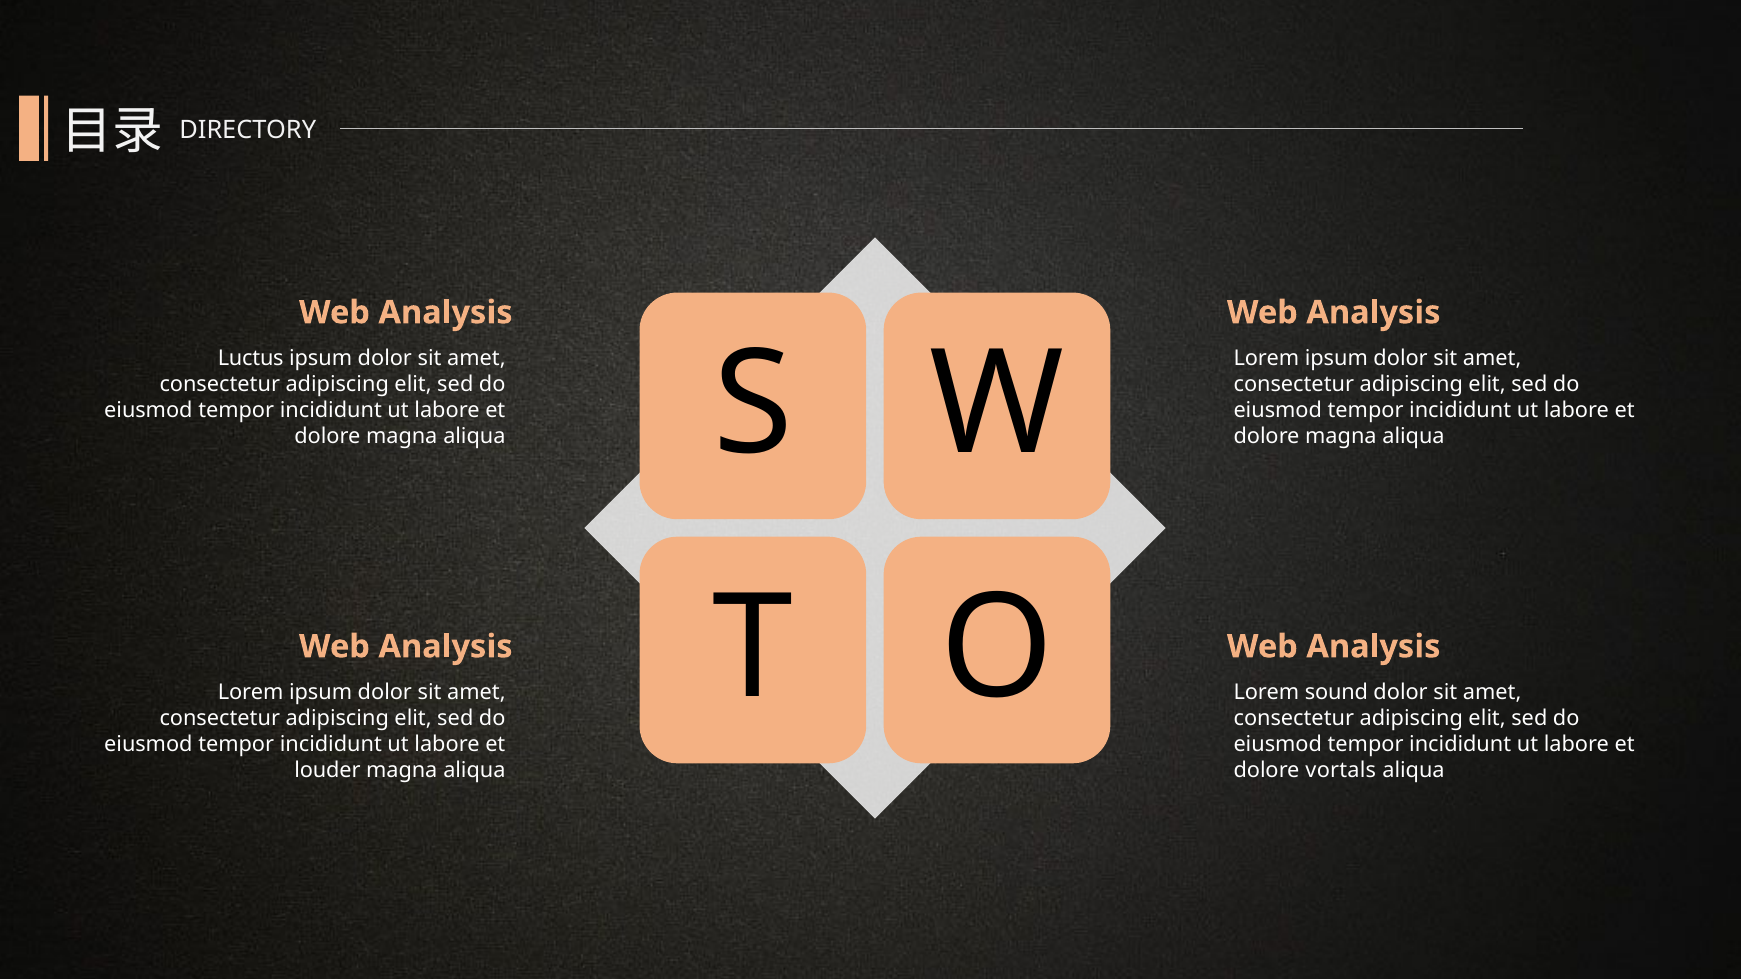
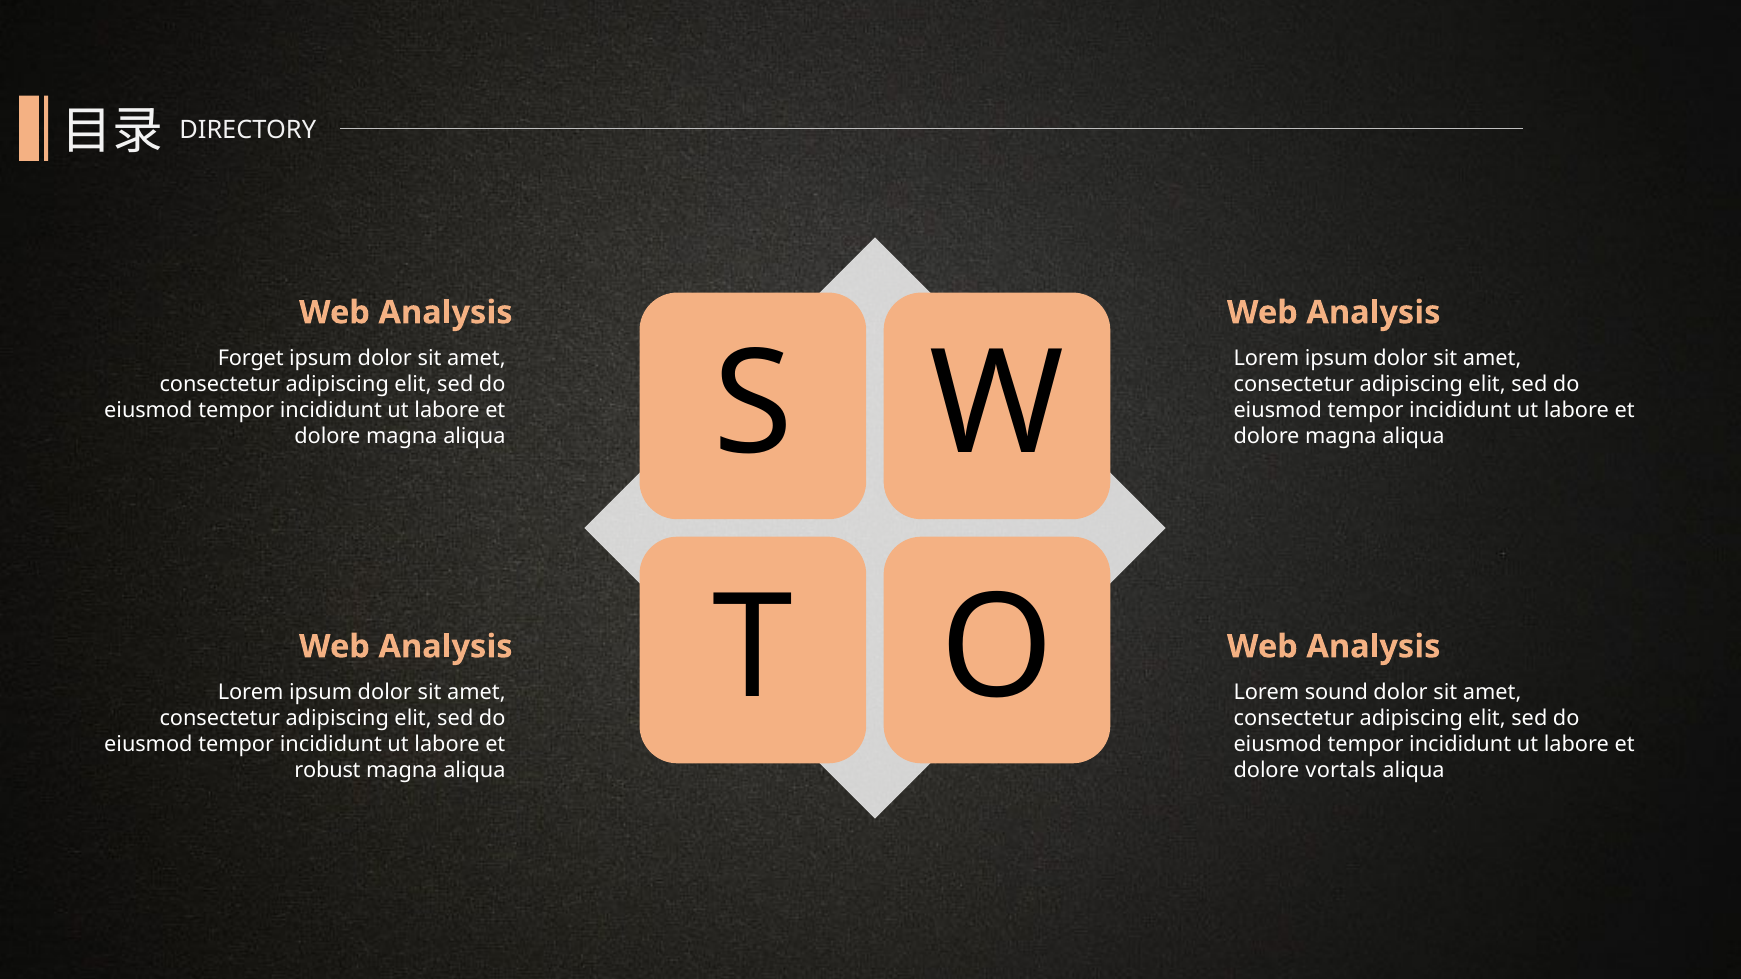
Luctus: Luctus -> Forget (251, 358)
louder: louder -> robust (327, 771)
